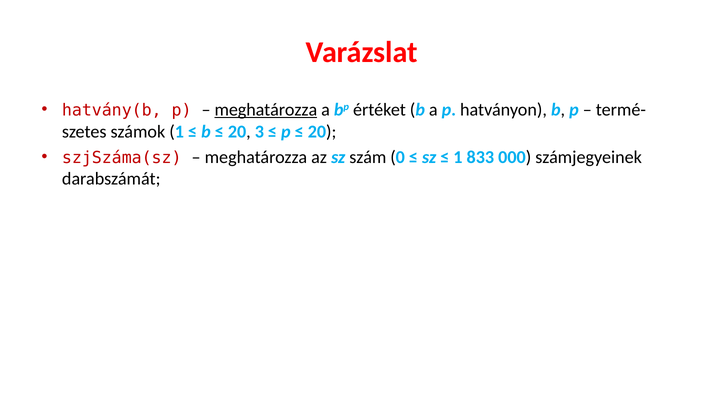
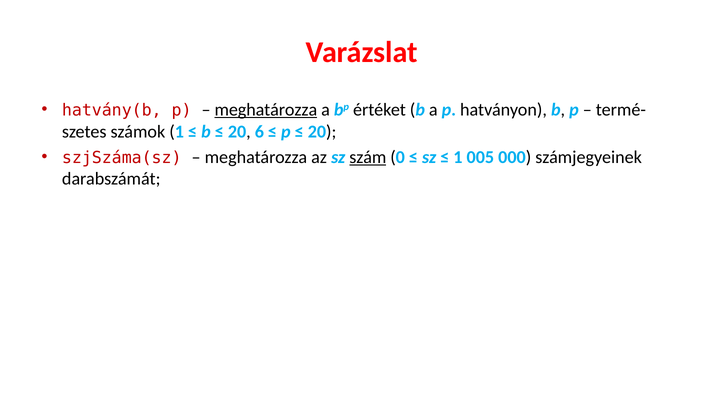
3: 3 -> 6 (259, 132)
szám underline: none -> present (368, 157)
833: 833 -> 005 (480, 157)
